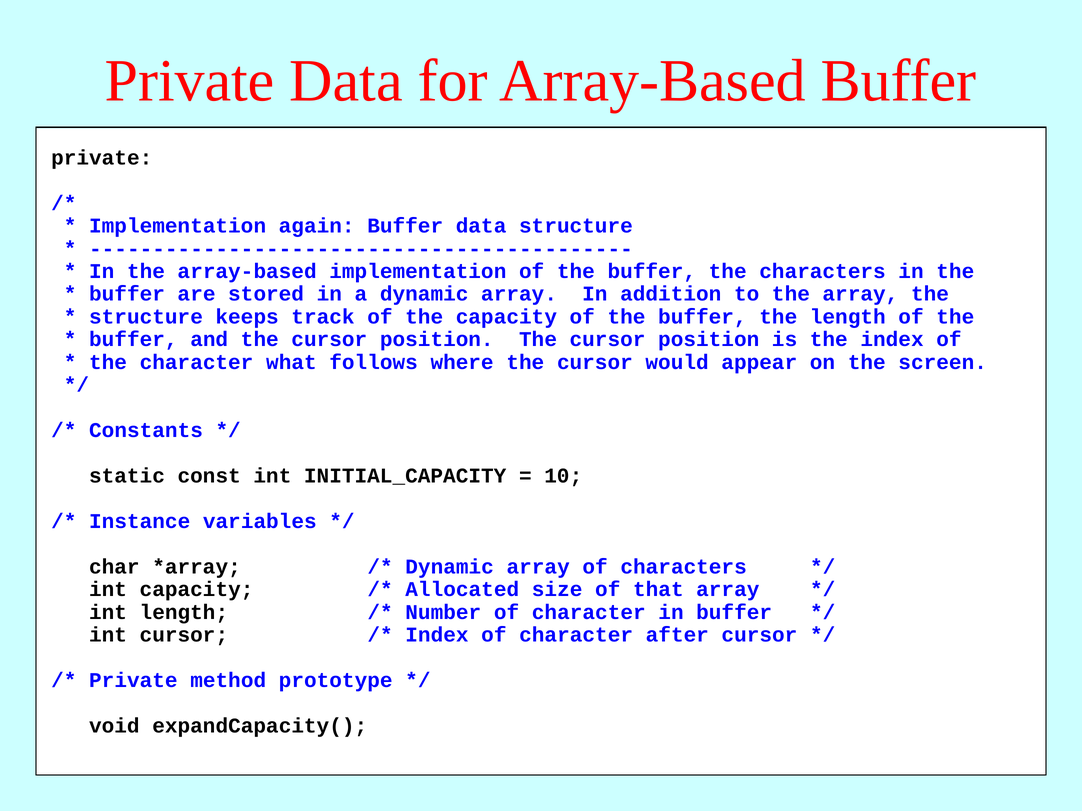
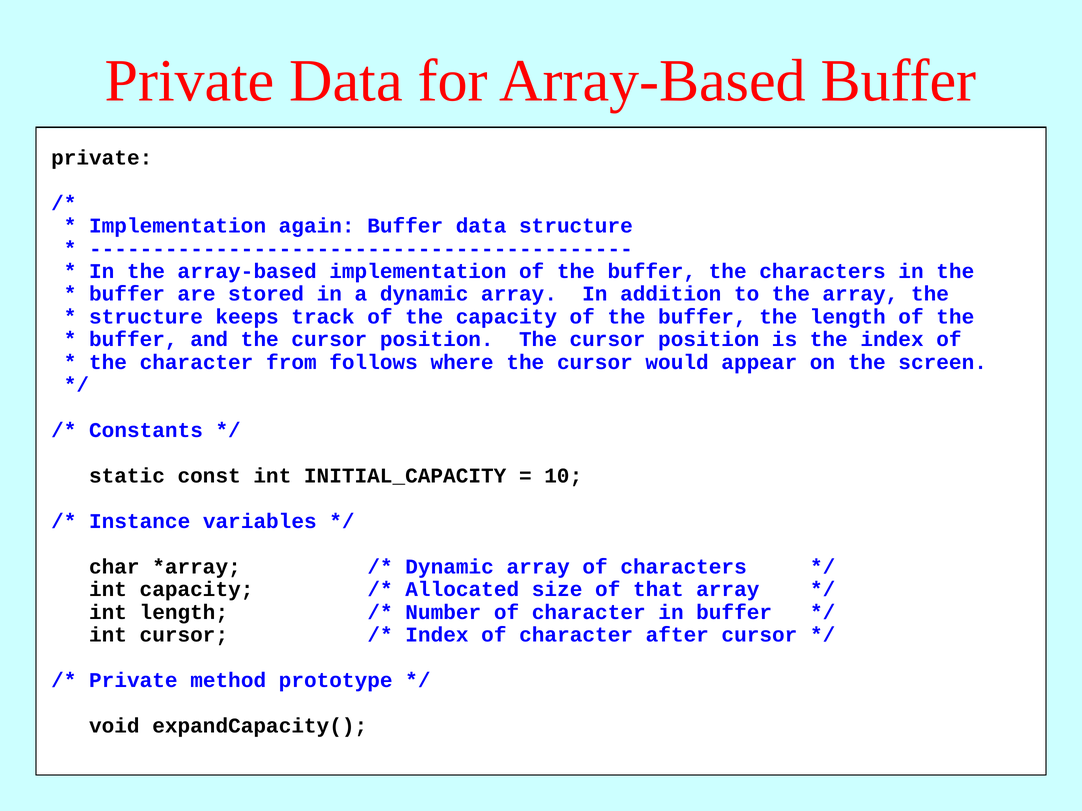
what: what -> from (291, 362)
